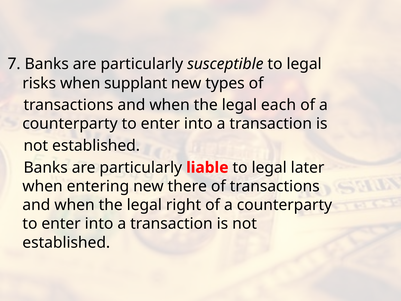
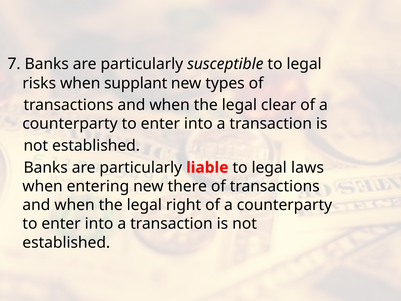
each: each -> clear (279, 105)
later: later -> laws (307, 167)
